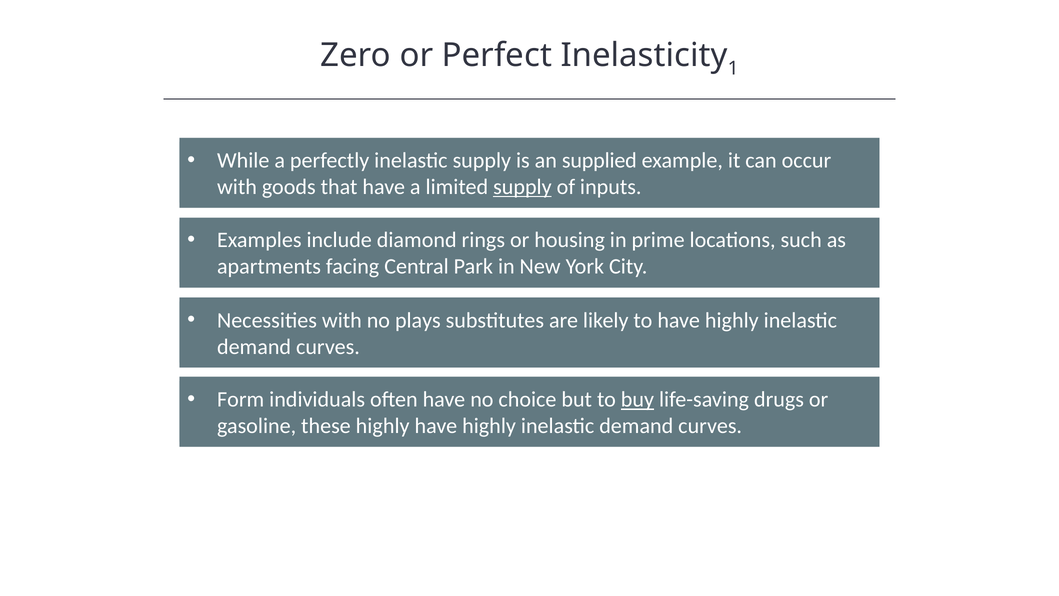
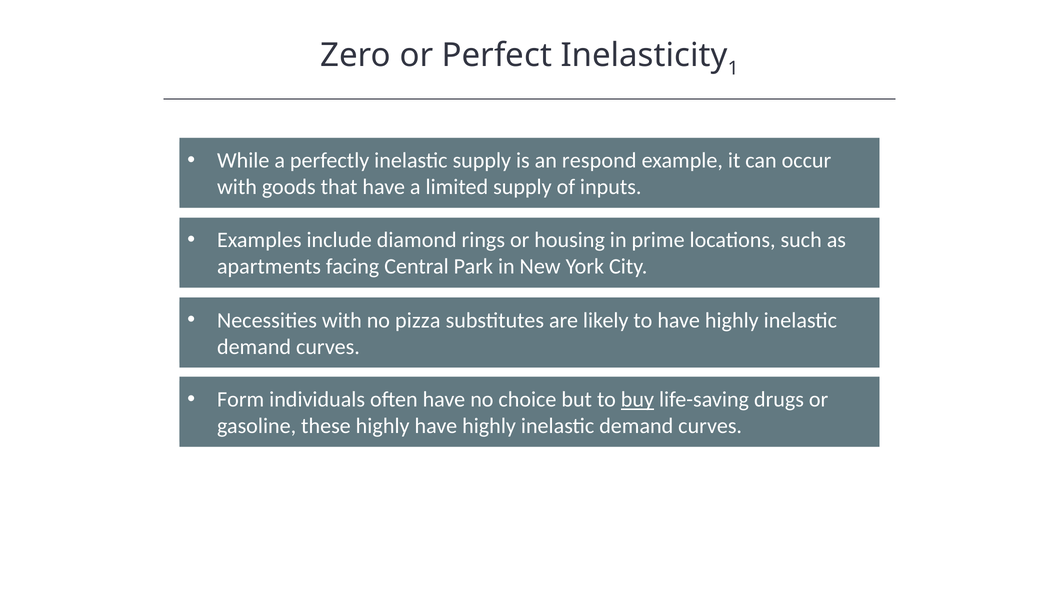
supplied: supplied -> respond (599, 160)
supply underline: present -> none (522, 187)
plays: plays -> pizza (418, 320)
